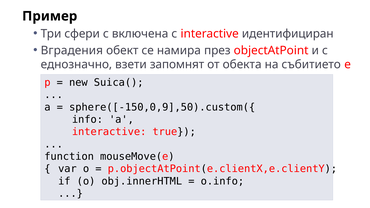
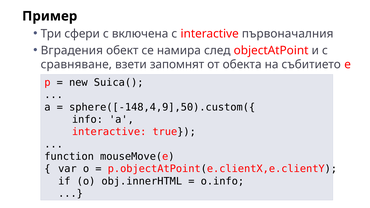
идентифициран: идентифициран -> първоначалния (288, 34)
през: през -> след (217, 50)
еднозначно: еднозначно -> сравняване (76, 65)
sphere([-150,0,9],50).custom({: sphere([-150,0,9],50).custom({ -> sphere([-148,4,9],50).custom({ (162, 107)
